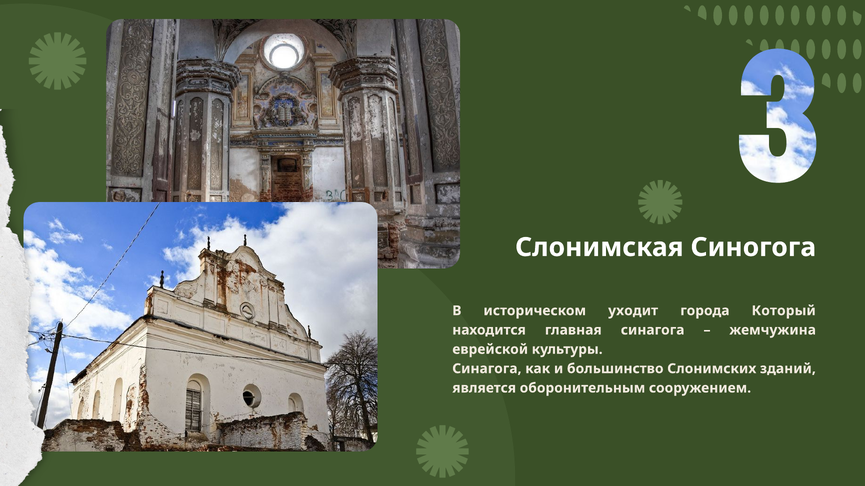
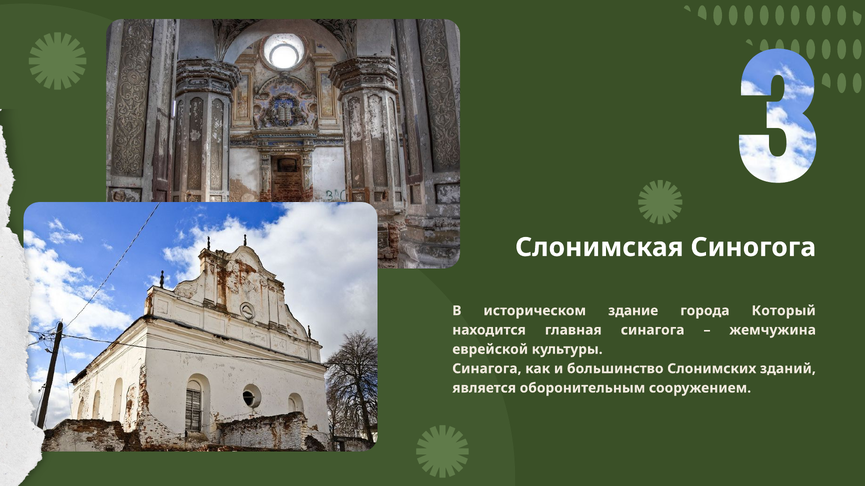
уходит: уходит -> здание (633, 311)
